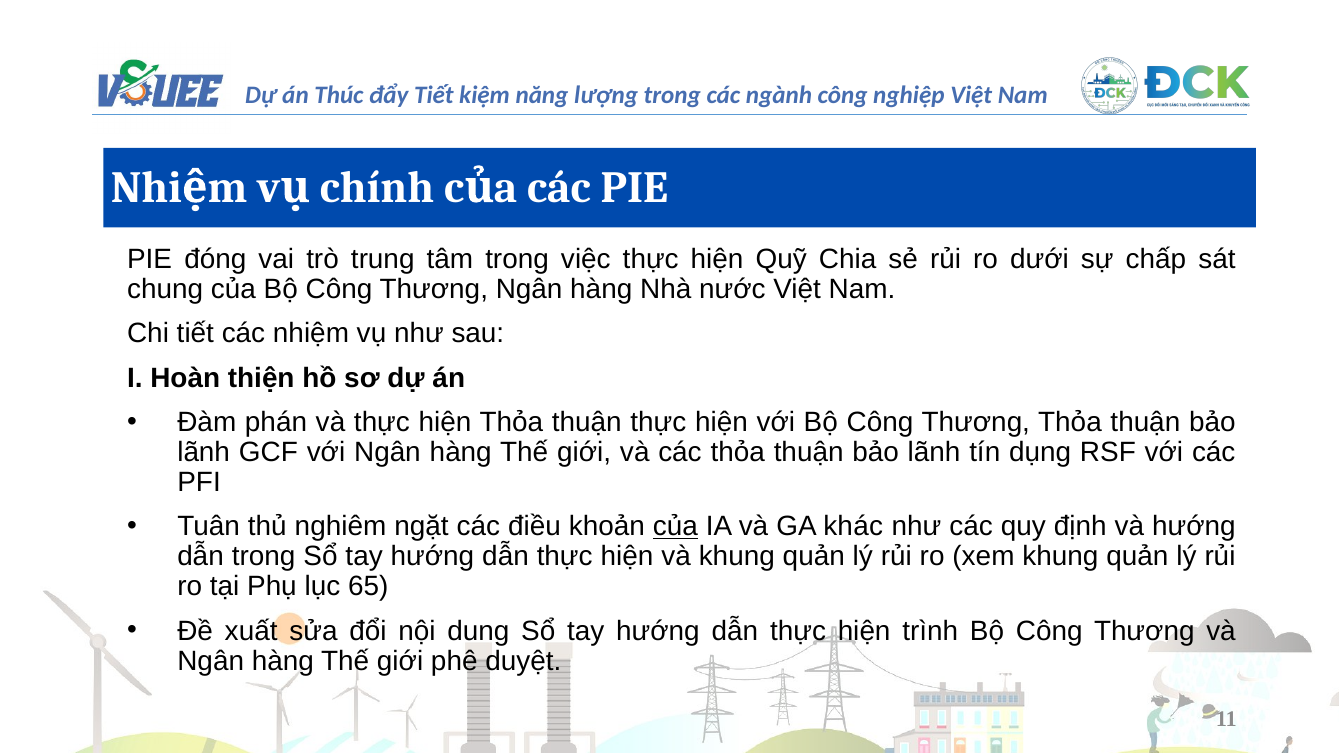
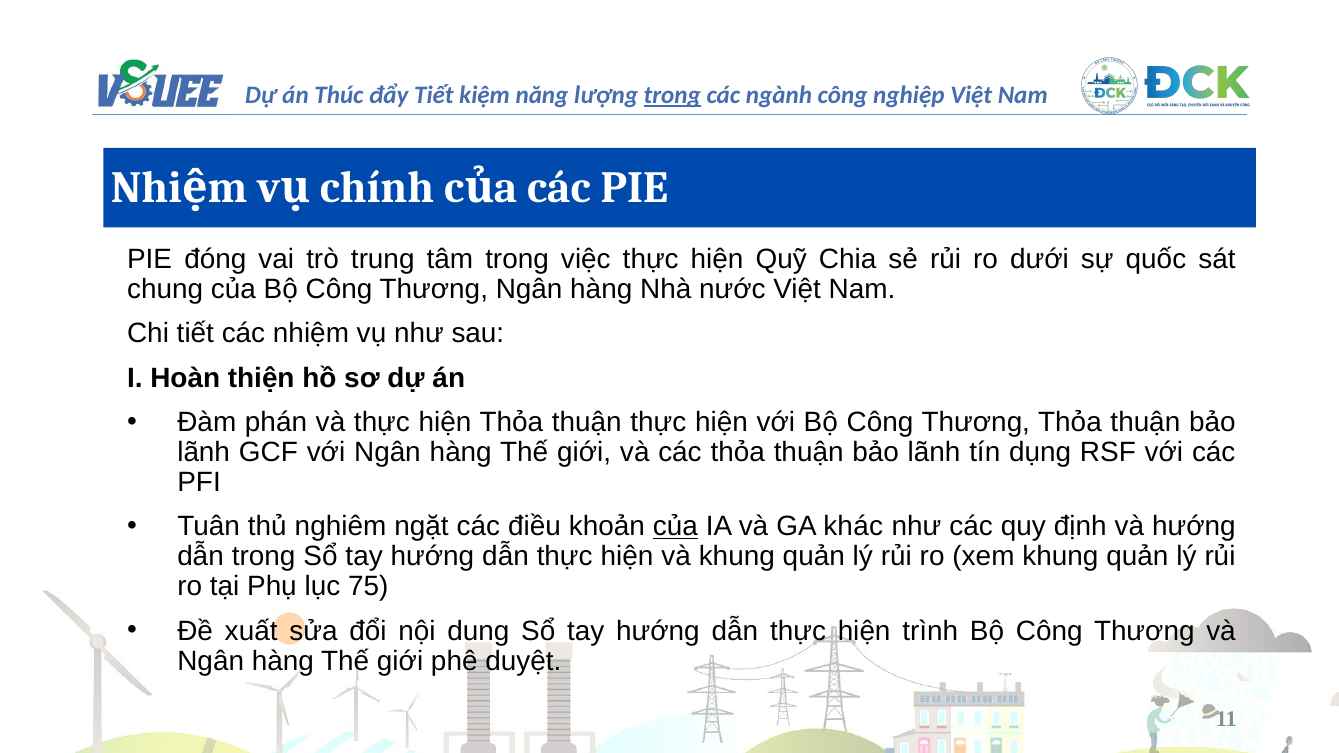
trong underline: none -> present (672, 95)
chấp: chấp -> quốc (1156, 260)
65: 65 -> 75 (368, 587)
